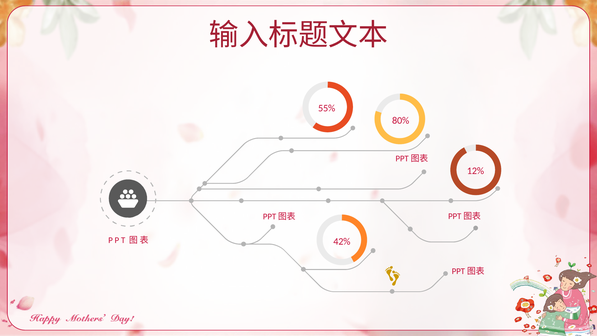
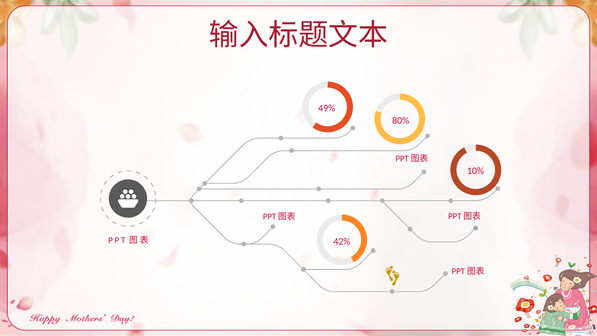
55%: 55% -> 49% (327, 108)
12%: 12% -> 10% (476, 171)
